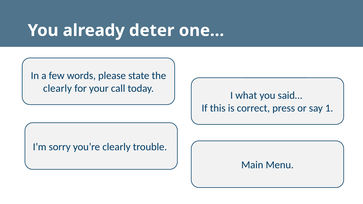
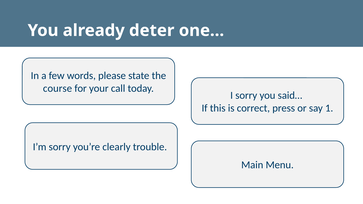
clearly: clearly -> course (58, 88)
I what: what -> sorry (246, 96)
